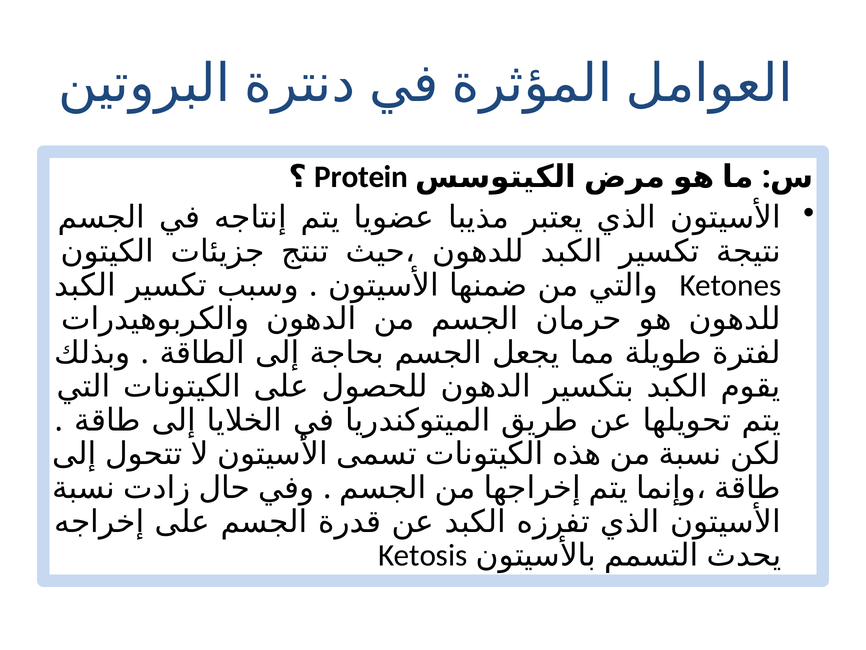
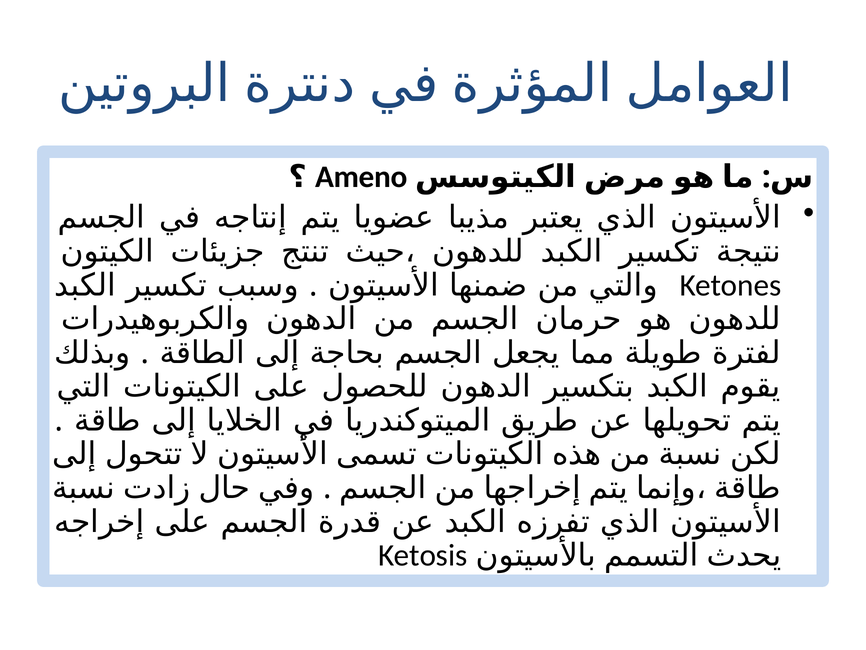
Protein: Protein -> Ameno (361, 177)
